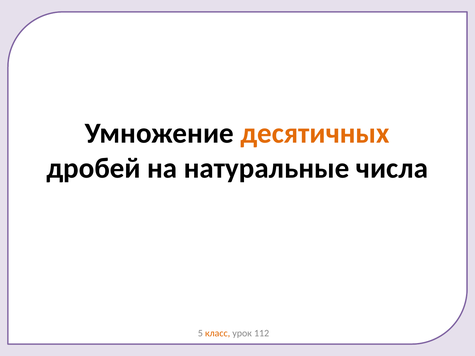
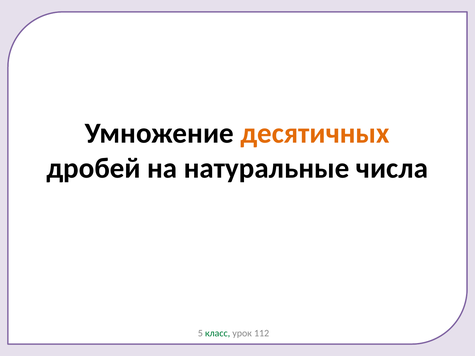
класс colour: orange -> green (218, 334)
